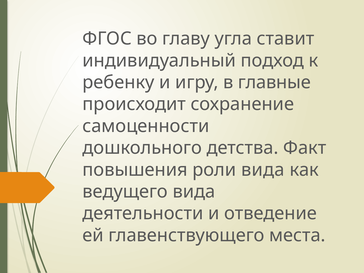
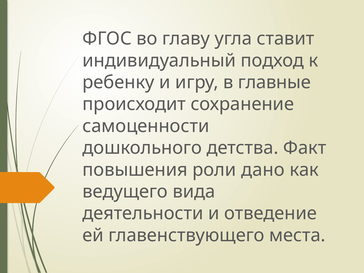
роли вида: вида -> дано (263, 170)
